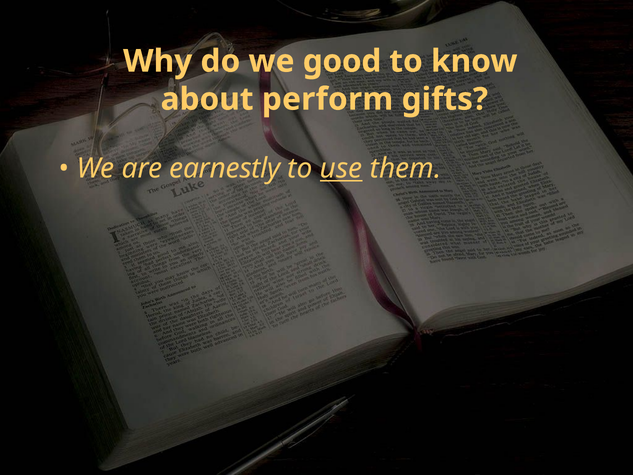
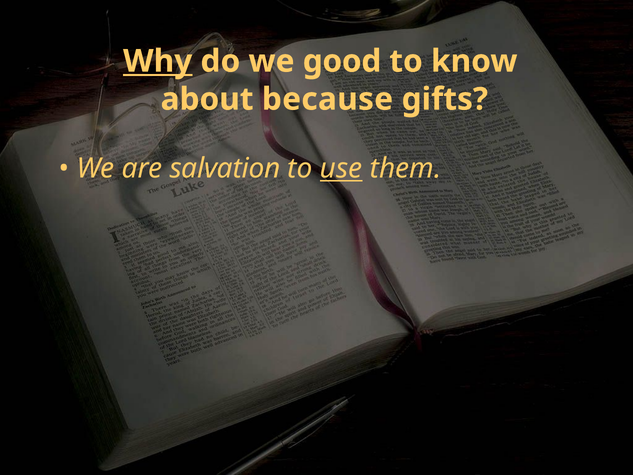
Why underline: none -> present (158, 61)
perform: perform -> because (327, 99)
earnestly: earnestly -> salvation (225, 169)
